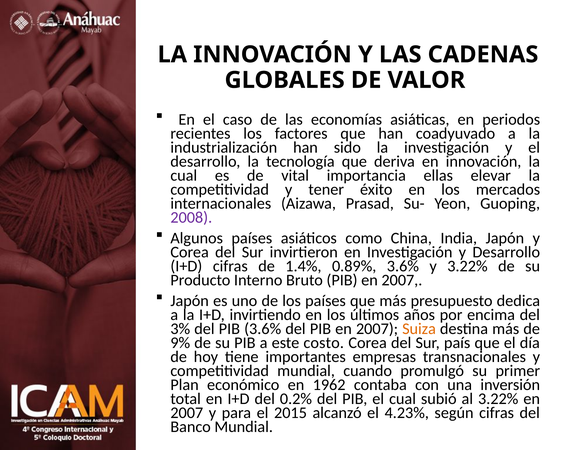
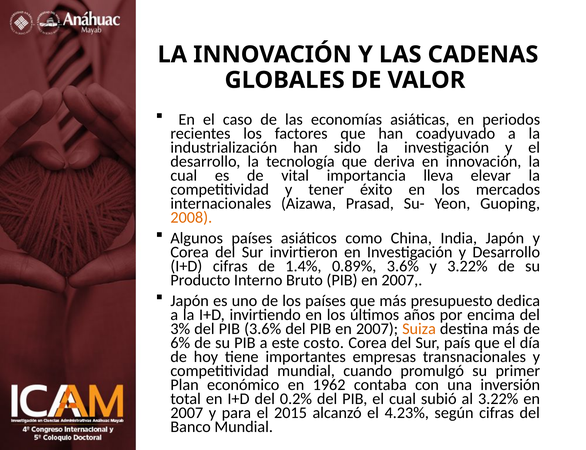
ellas: ellas -> lleva (438, 176)
2008 colour: purple -> orange (191, 218)
9%: 9% -> 6% (180, 343)
